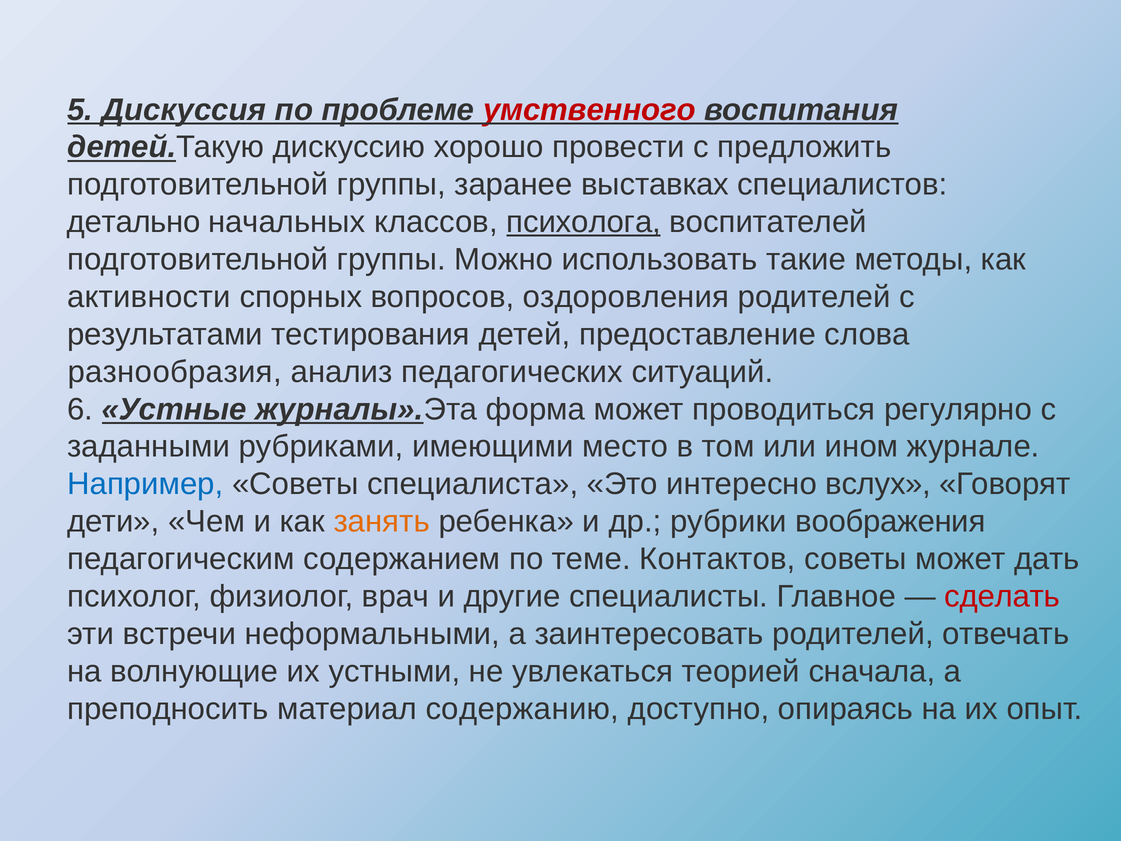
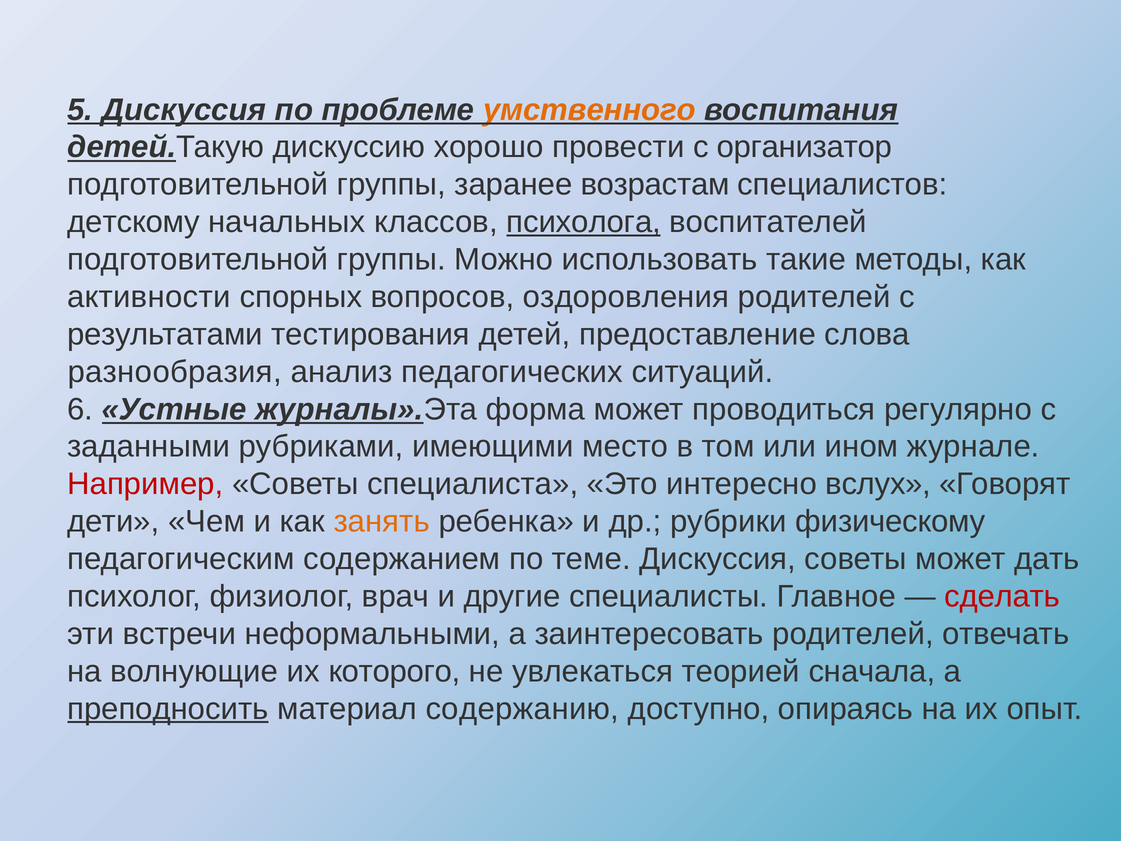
умственного colour: red -> orange (589, 110)
предложить: предложить -> организатор (805, 147)
выставках: выставках -> возрастам (655, 185)
детально: детально -> детскому (134, 222)
Например colour: blue -> red (145, 484)
воображения: воображения -> физическому (890, 521)
теме Контактов: Контактов -> Дискуссия (718, 559)
устными: устными -> которого (395, 671)
преподносить underline: none -> present (168, 709)
